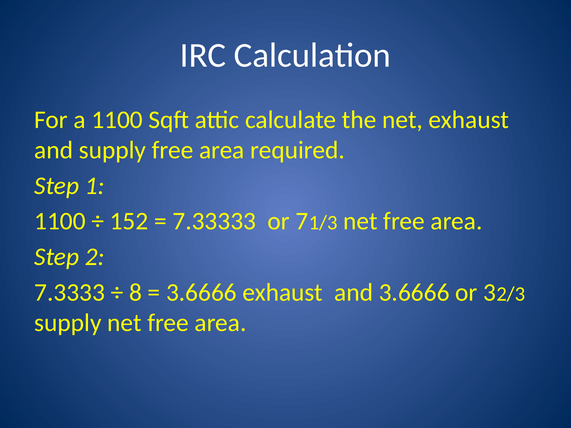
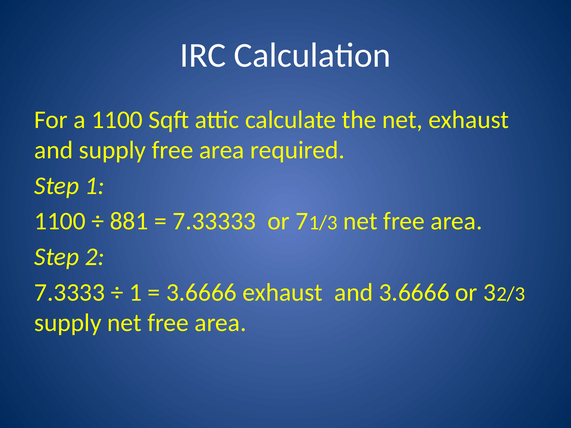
152: 152 -> 881 (129, 221)
8: 8 -> 1 (135, 293)
